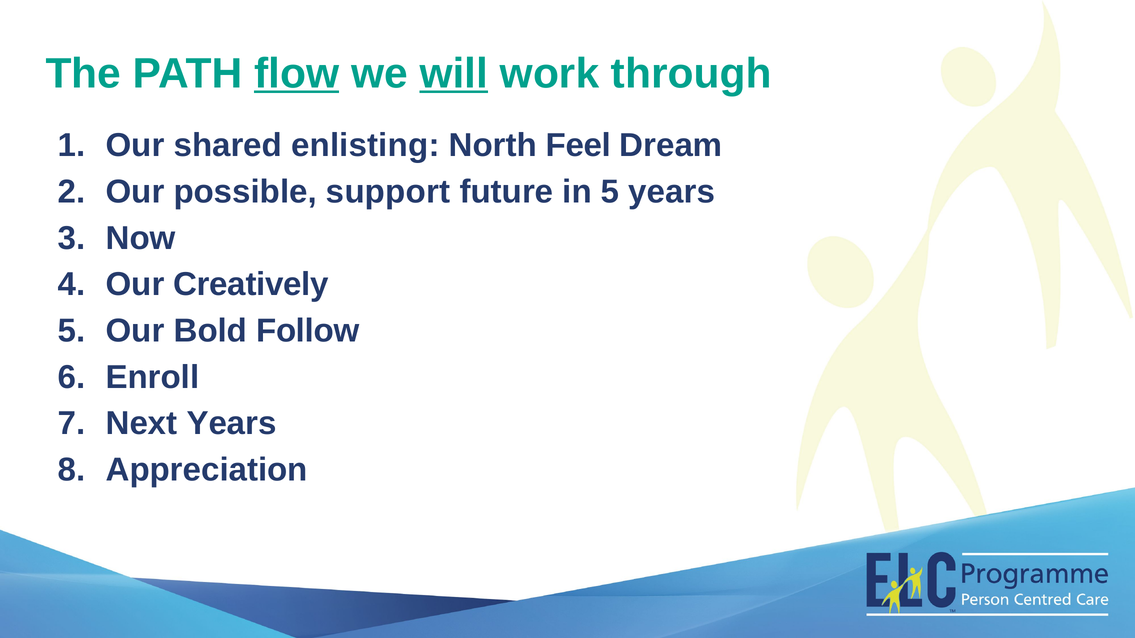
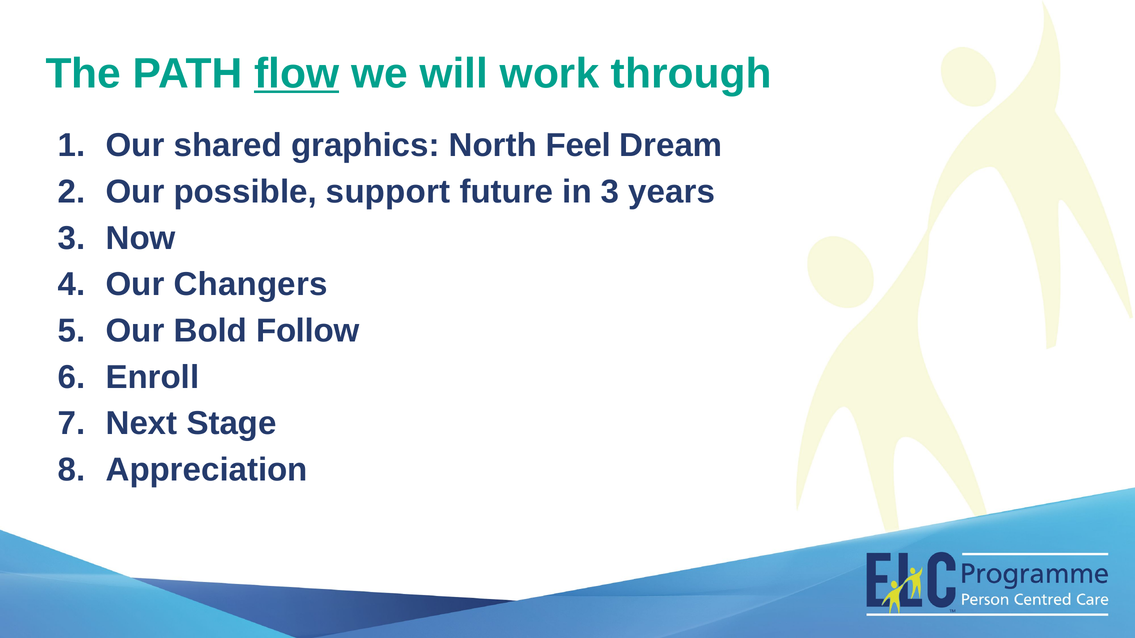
will underline: present -> none (454, 74)
enlisting: enlisting -> graphics (365, 146)
in 5: 5 -> 3 (610, 192)
Creatively: Creatively -> Changers (251, 285)
Next Years: Years -> Stage (232, 424)
